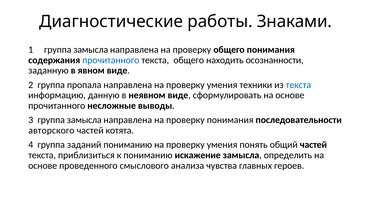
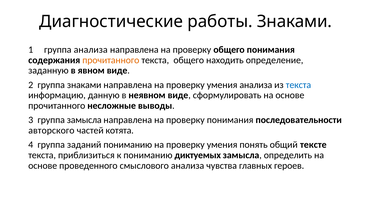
1 группа замысла: замысла -> анализа (91, 50)
прочитанного colour: blue -> orange (111, 60)
осознанности: осознанности -> определение (275, 60)
группа пропала: пропала -> знаками (84, 85)
умения техники: техники -> анализа (256, 85)
общий частей: частей -> тексте (313, 145)
искажение: искажение -> диктуемых (198, 155)
